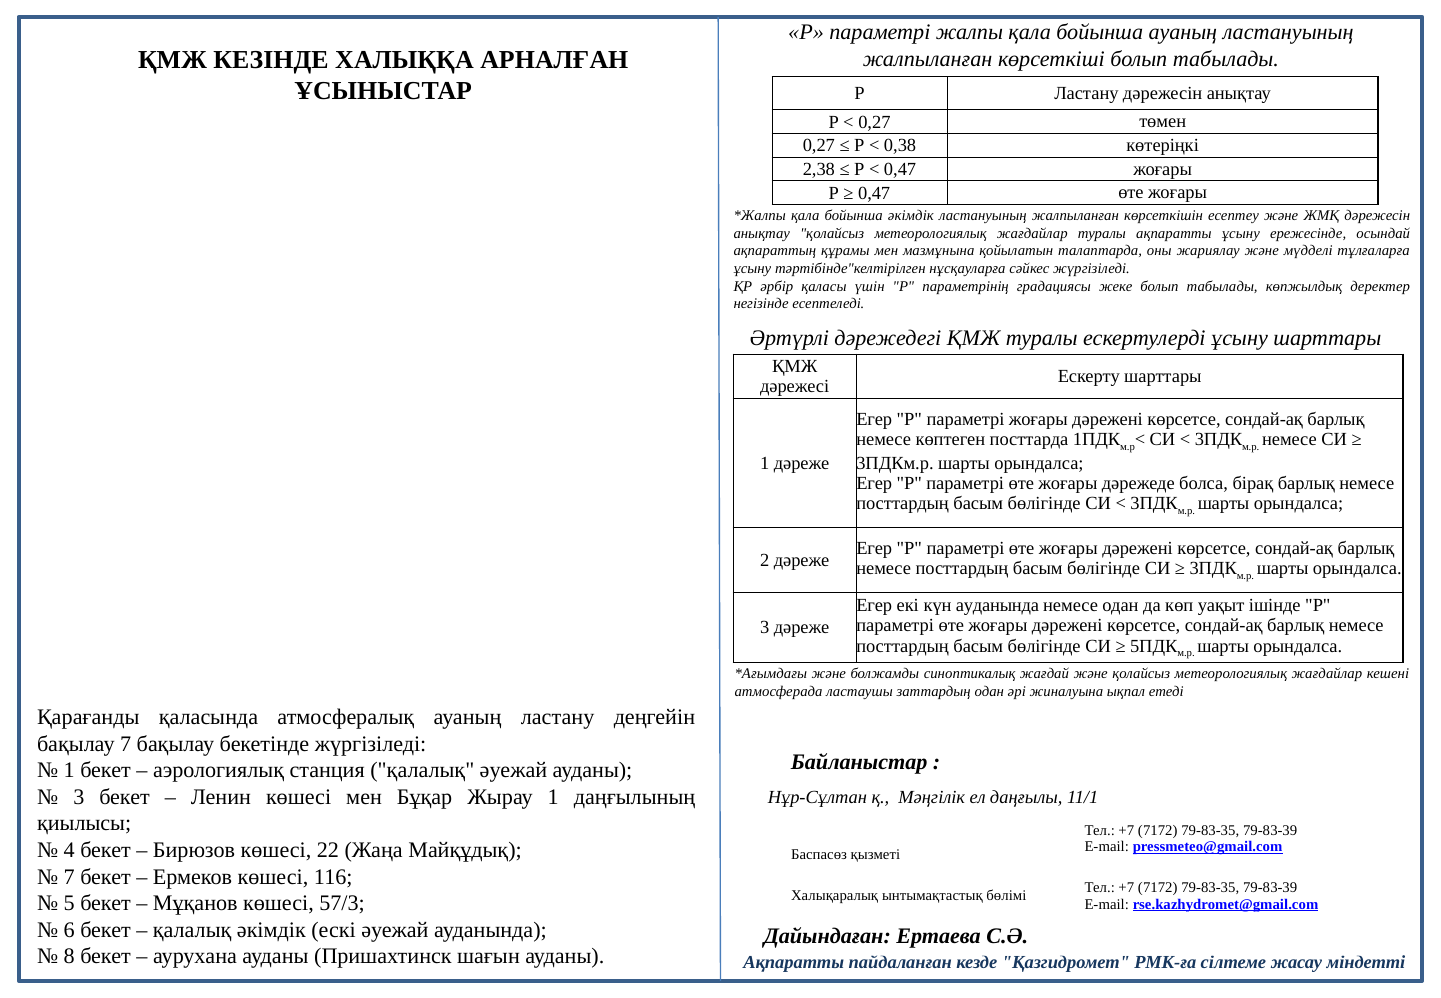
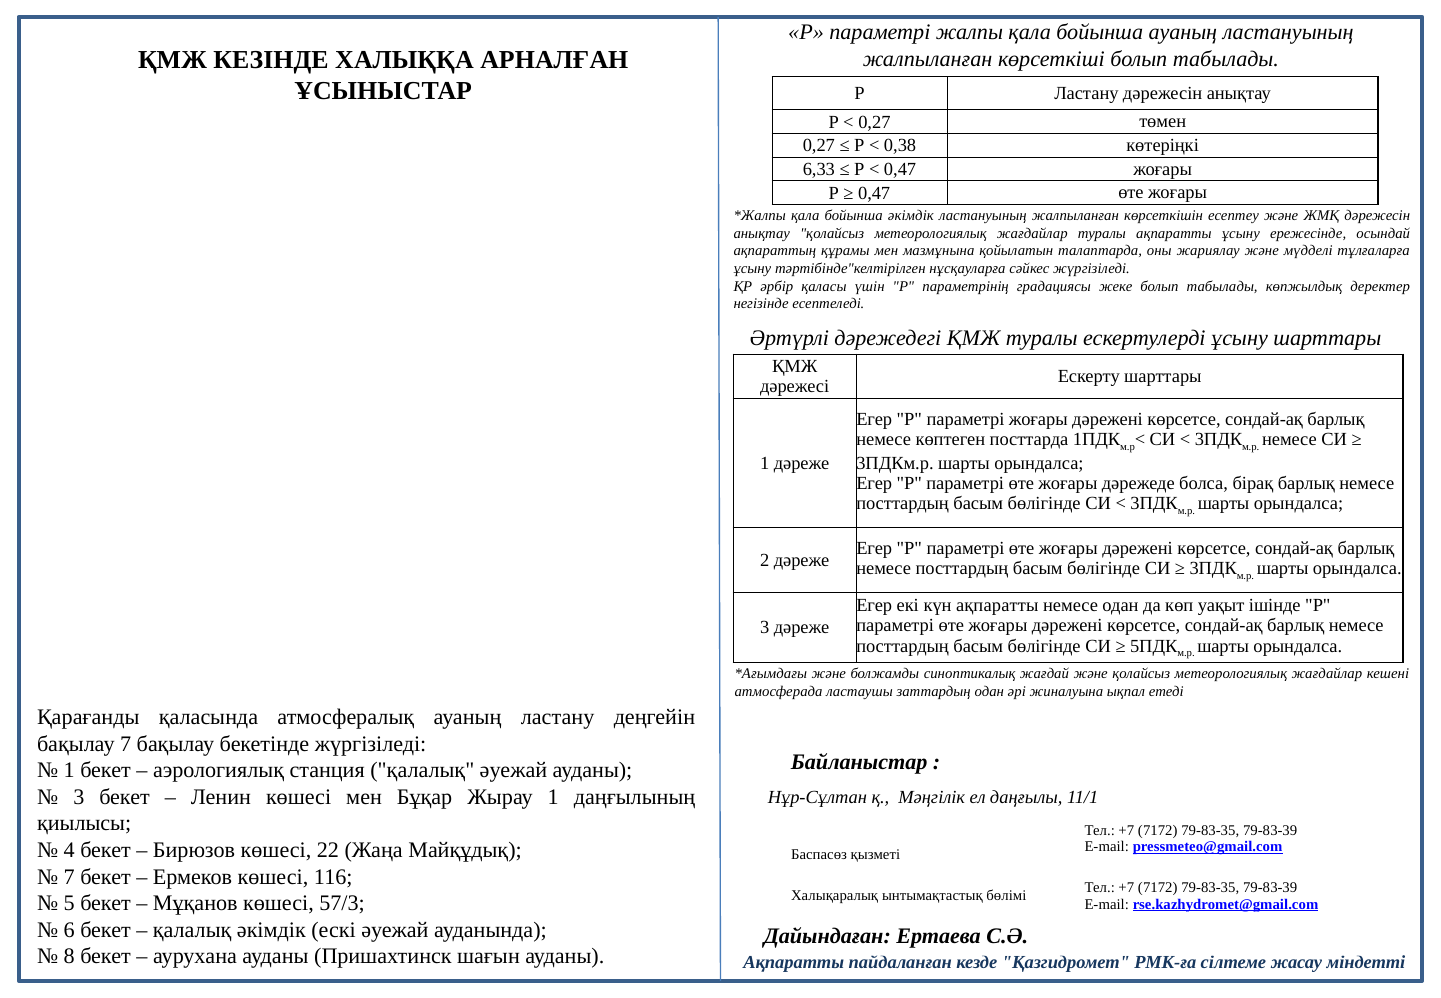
2,38: 2,38 -> 6,33 (819, 170)
күн ауданында: ауданында -> ақпаратты (997, 605)
